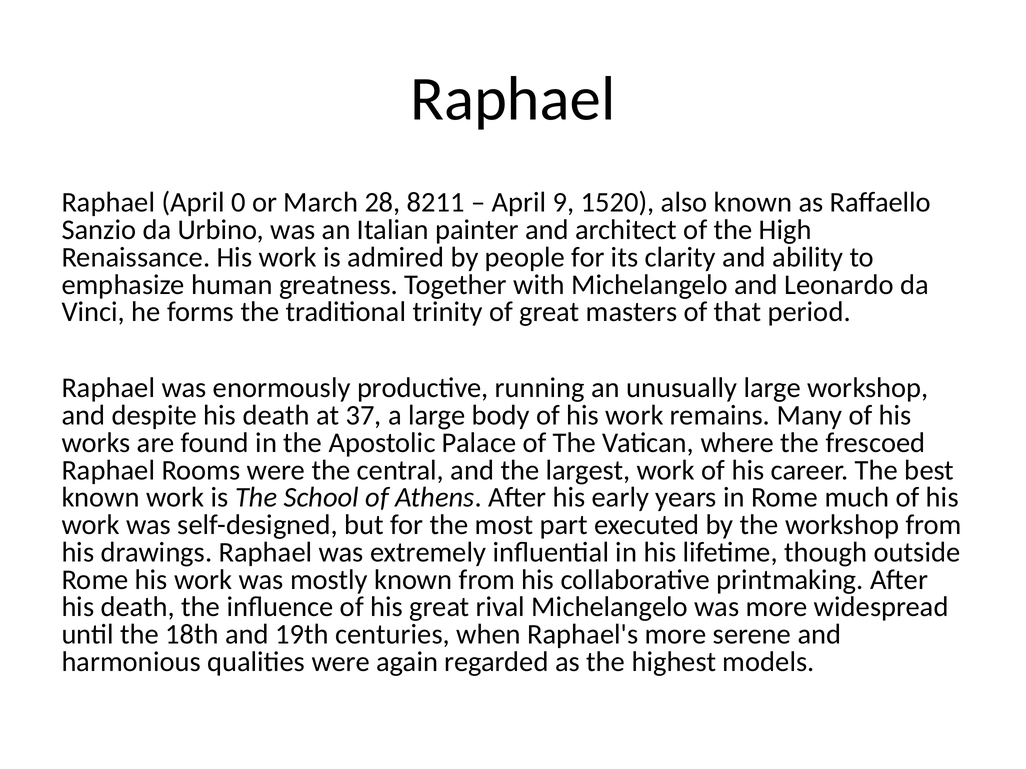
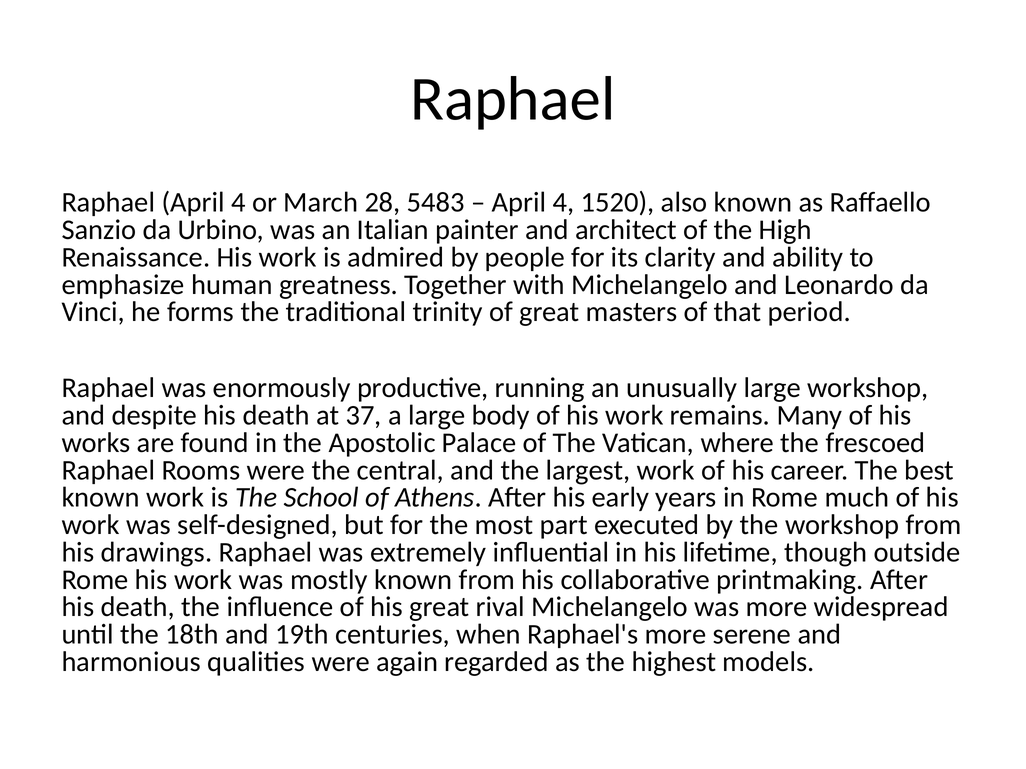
Raphael April 0: 0 -> 4 (238, 203)
8211: 8211 -> 5483 (436, 203)
9: 9 -> 4 (564, 203)
